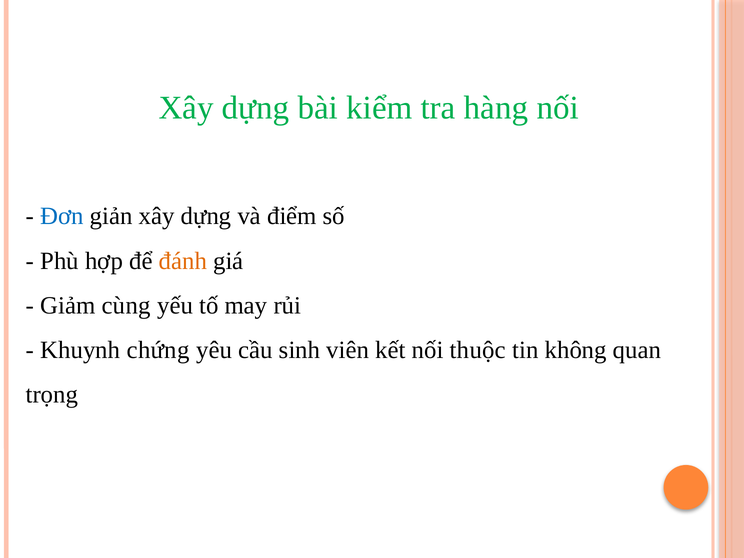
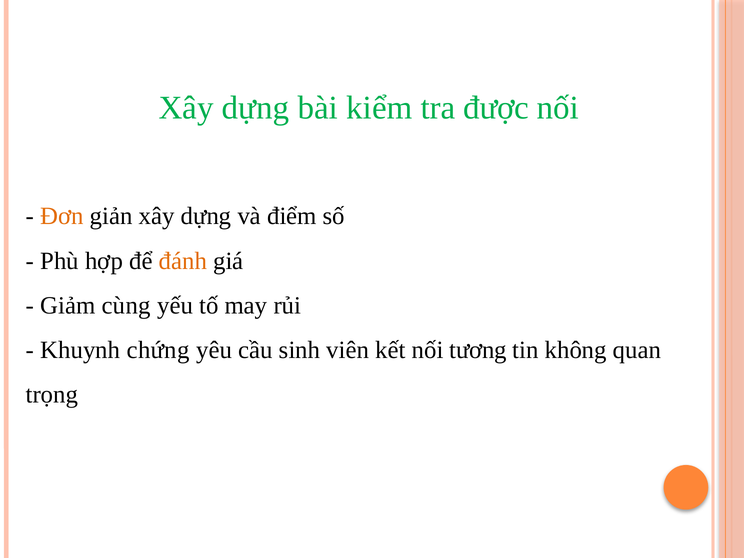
hàng: hàng -> được (496, 108)
Đơn colour: blue -> orange (62, 216)
thuộc: thuộc -> tương (478, 350)
